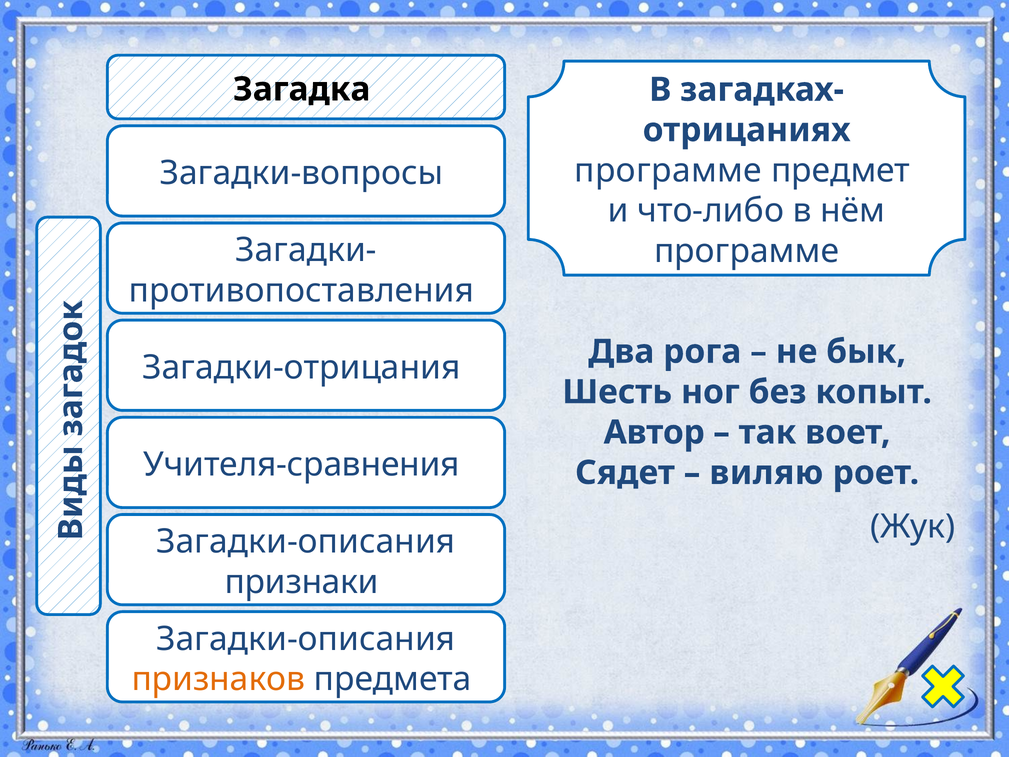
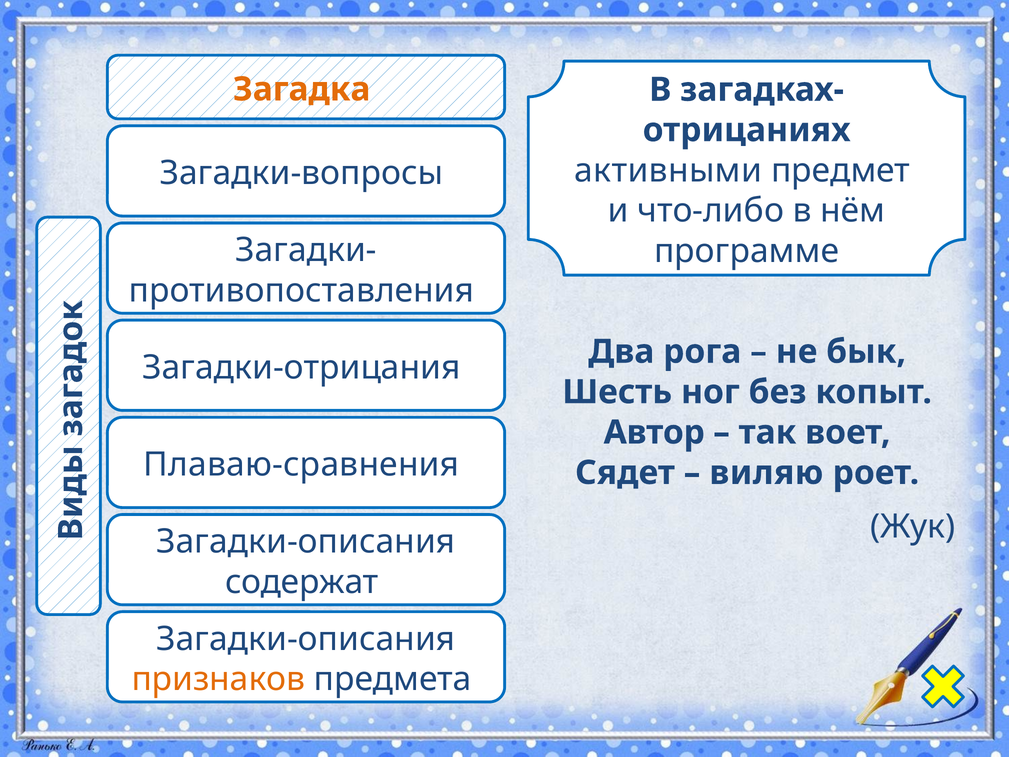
Загадка colour: black -> orange (302, 89)
программе: программе -> активными (668, 170)
Учителя-сравнения: Учителя-сравнения -> Плаваю-сравнения (301, 465)
признаки: признаки -> содержат (302, 582)
